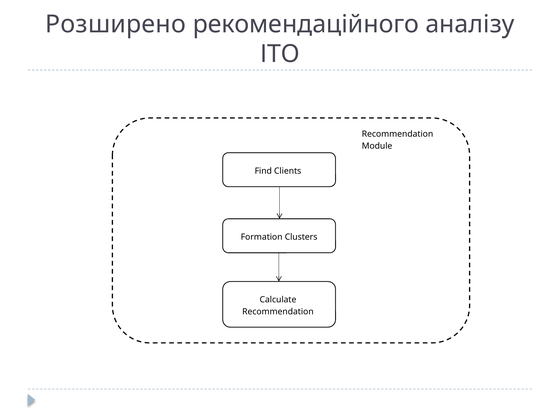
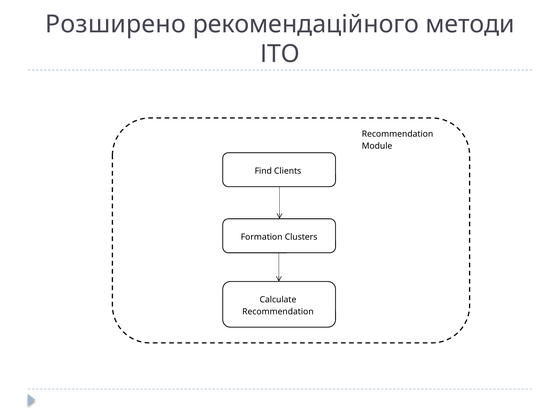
аналізу: аналізу -> методи (470, 24)
